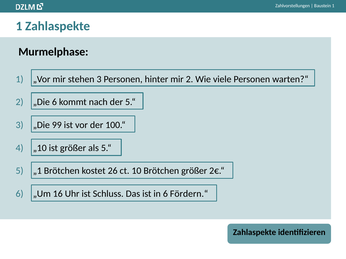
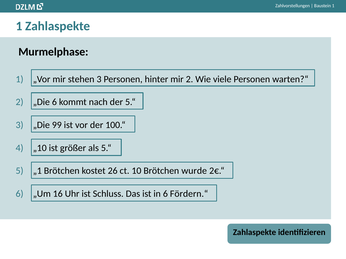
Brötchen größer: größer -> wurde (194, 171)
